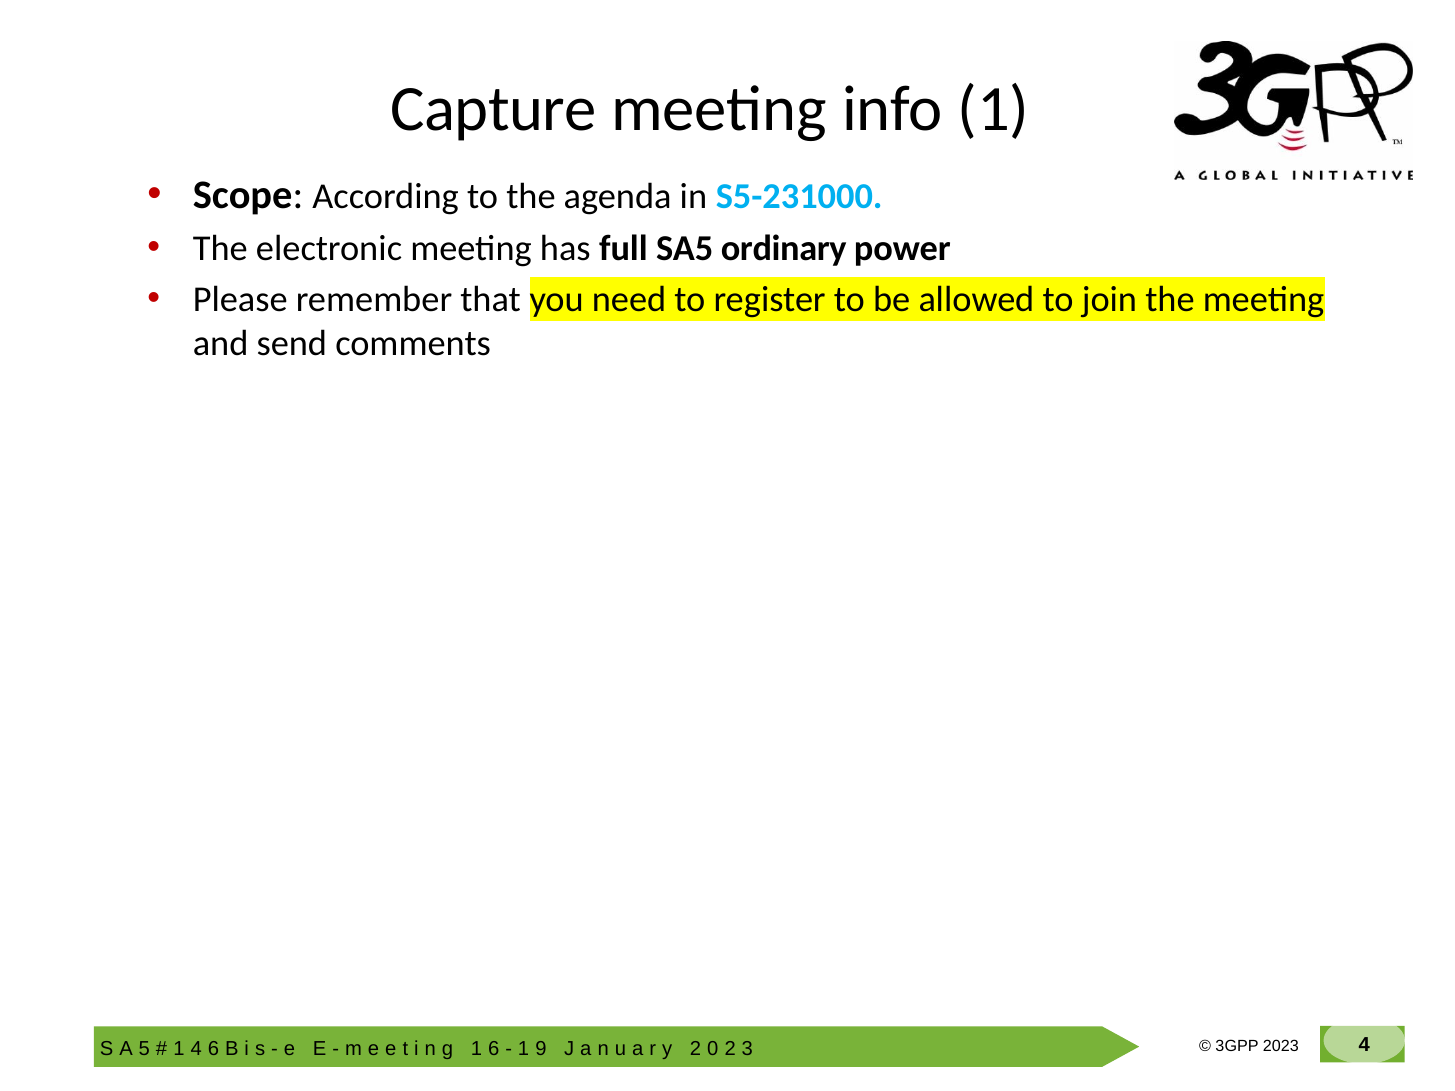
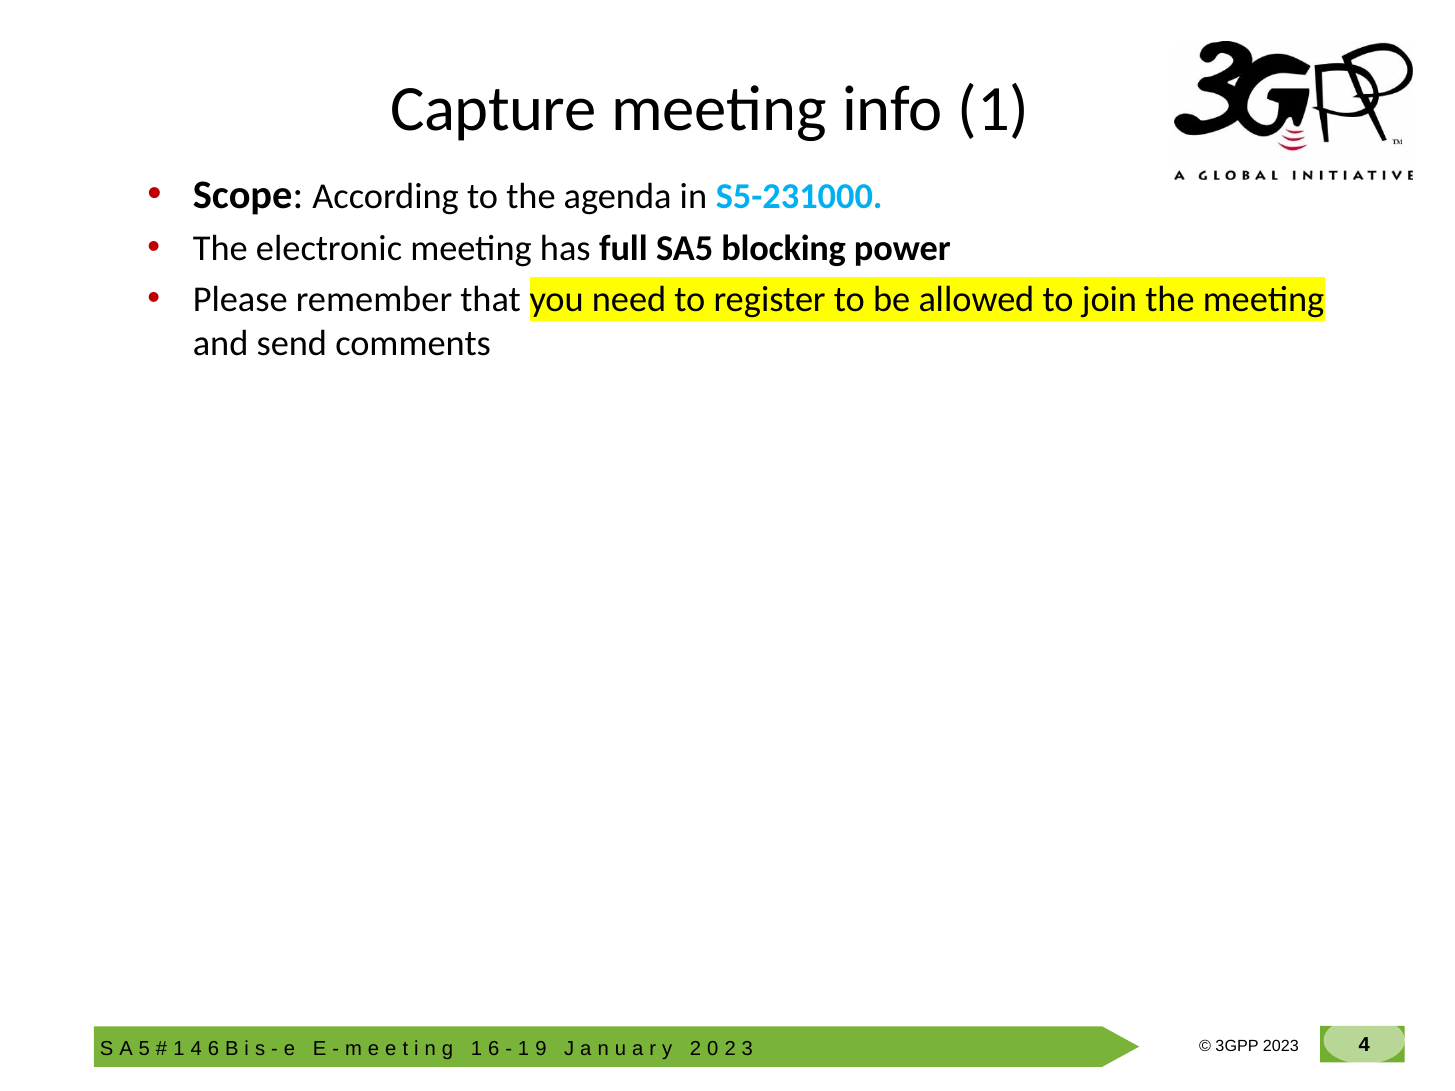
ordinary: ordinary -> blocking (784, 249)
